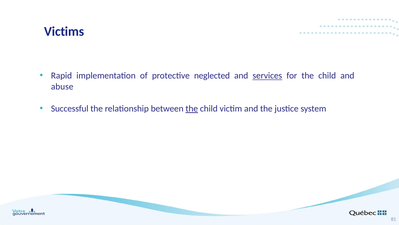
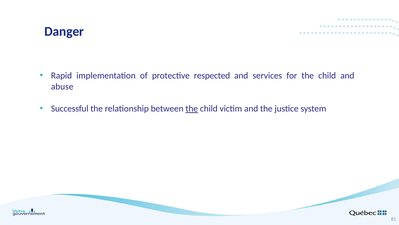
Victims: Victims -> Danger (64, 31)
neglected: neglected -> respected (212, 76)
services underline: present -> none (267, 76)
